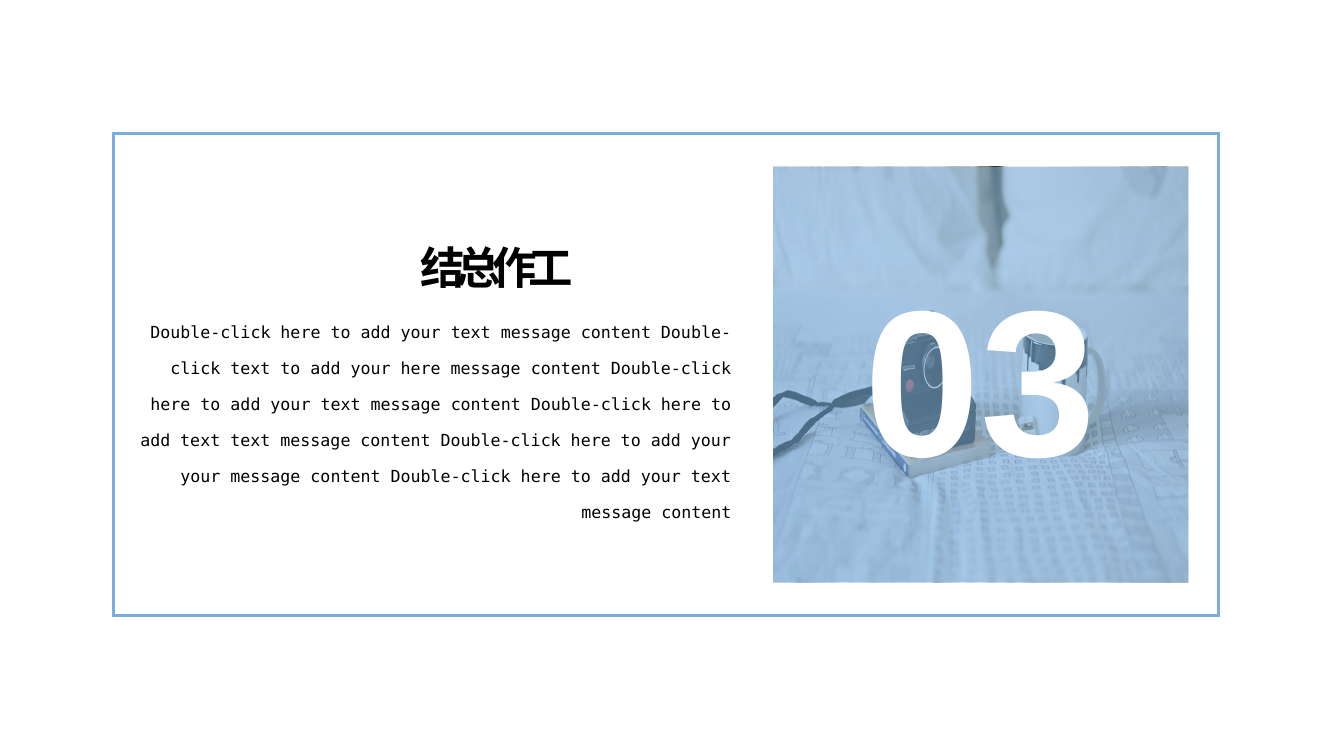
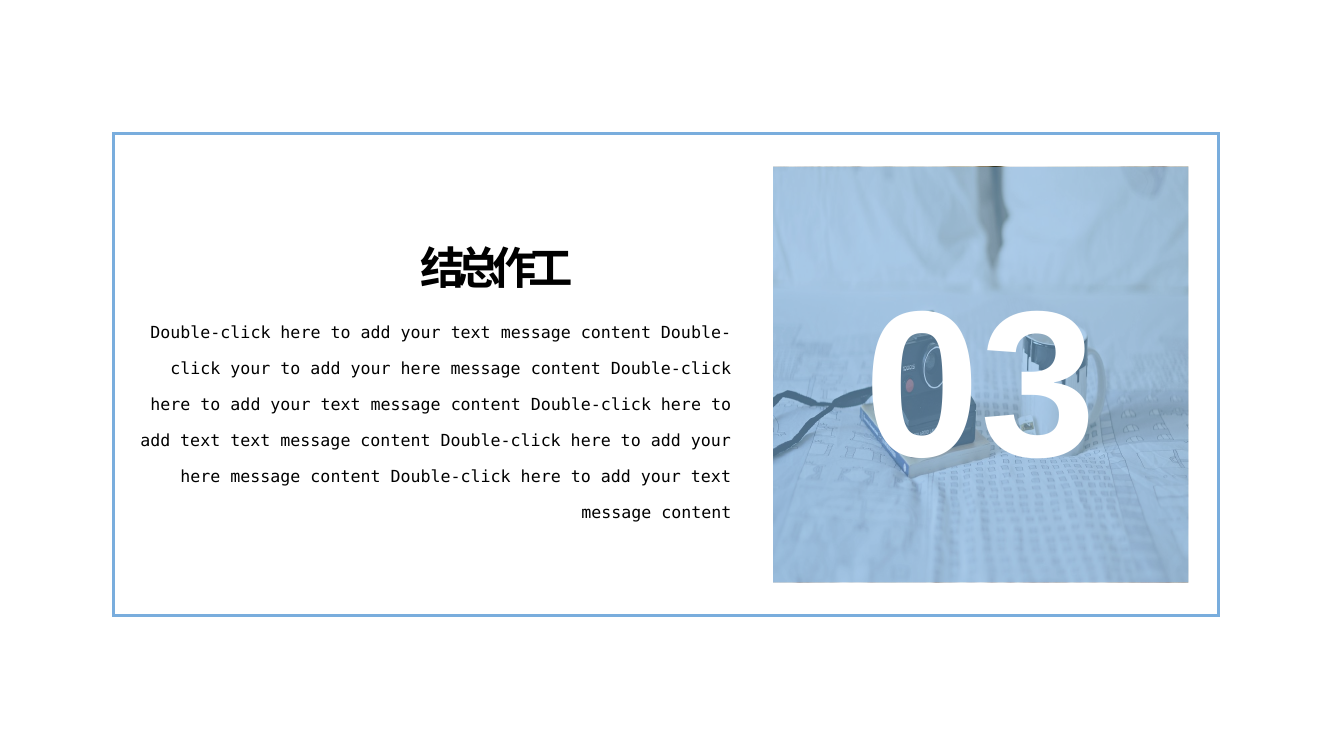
text: text -> your (250, 369)
your: your -> here (200, 477)
